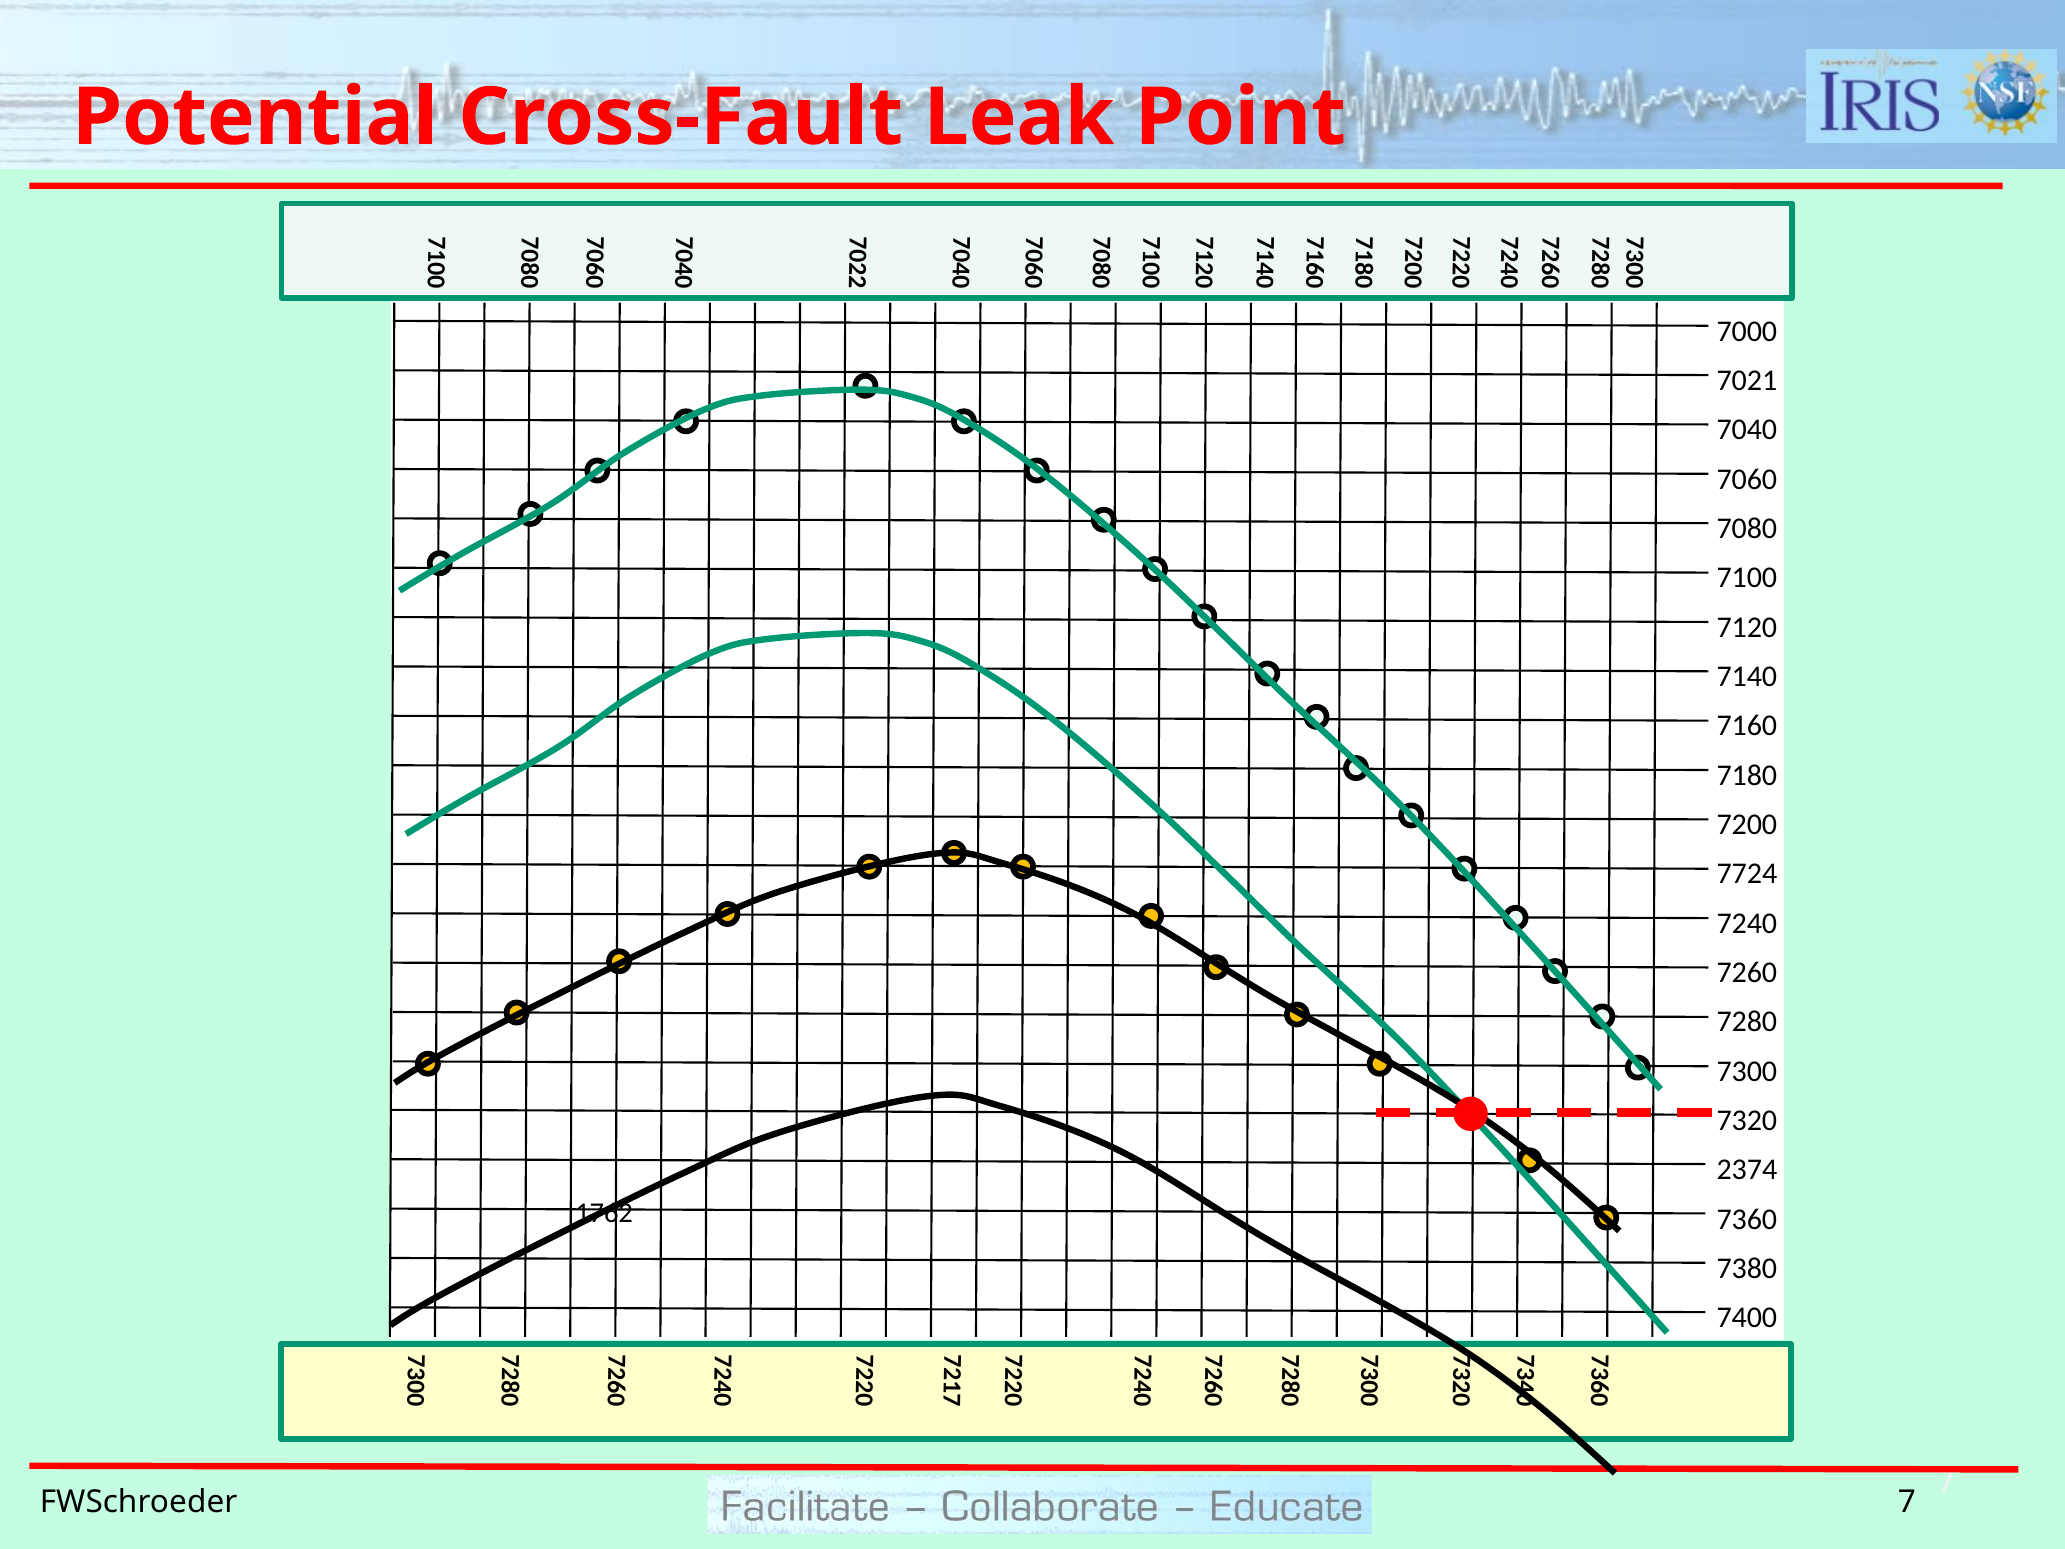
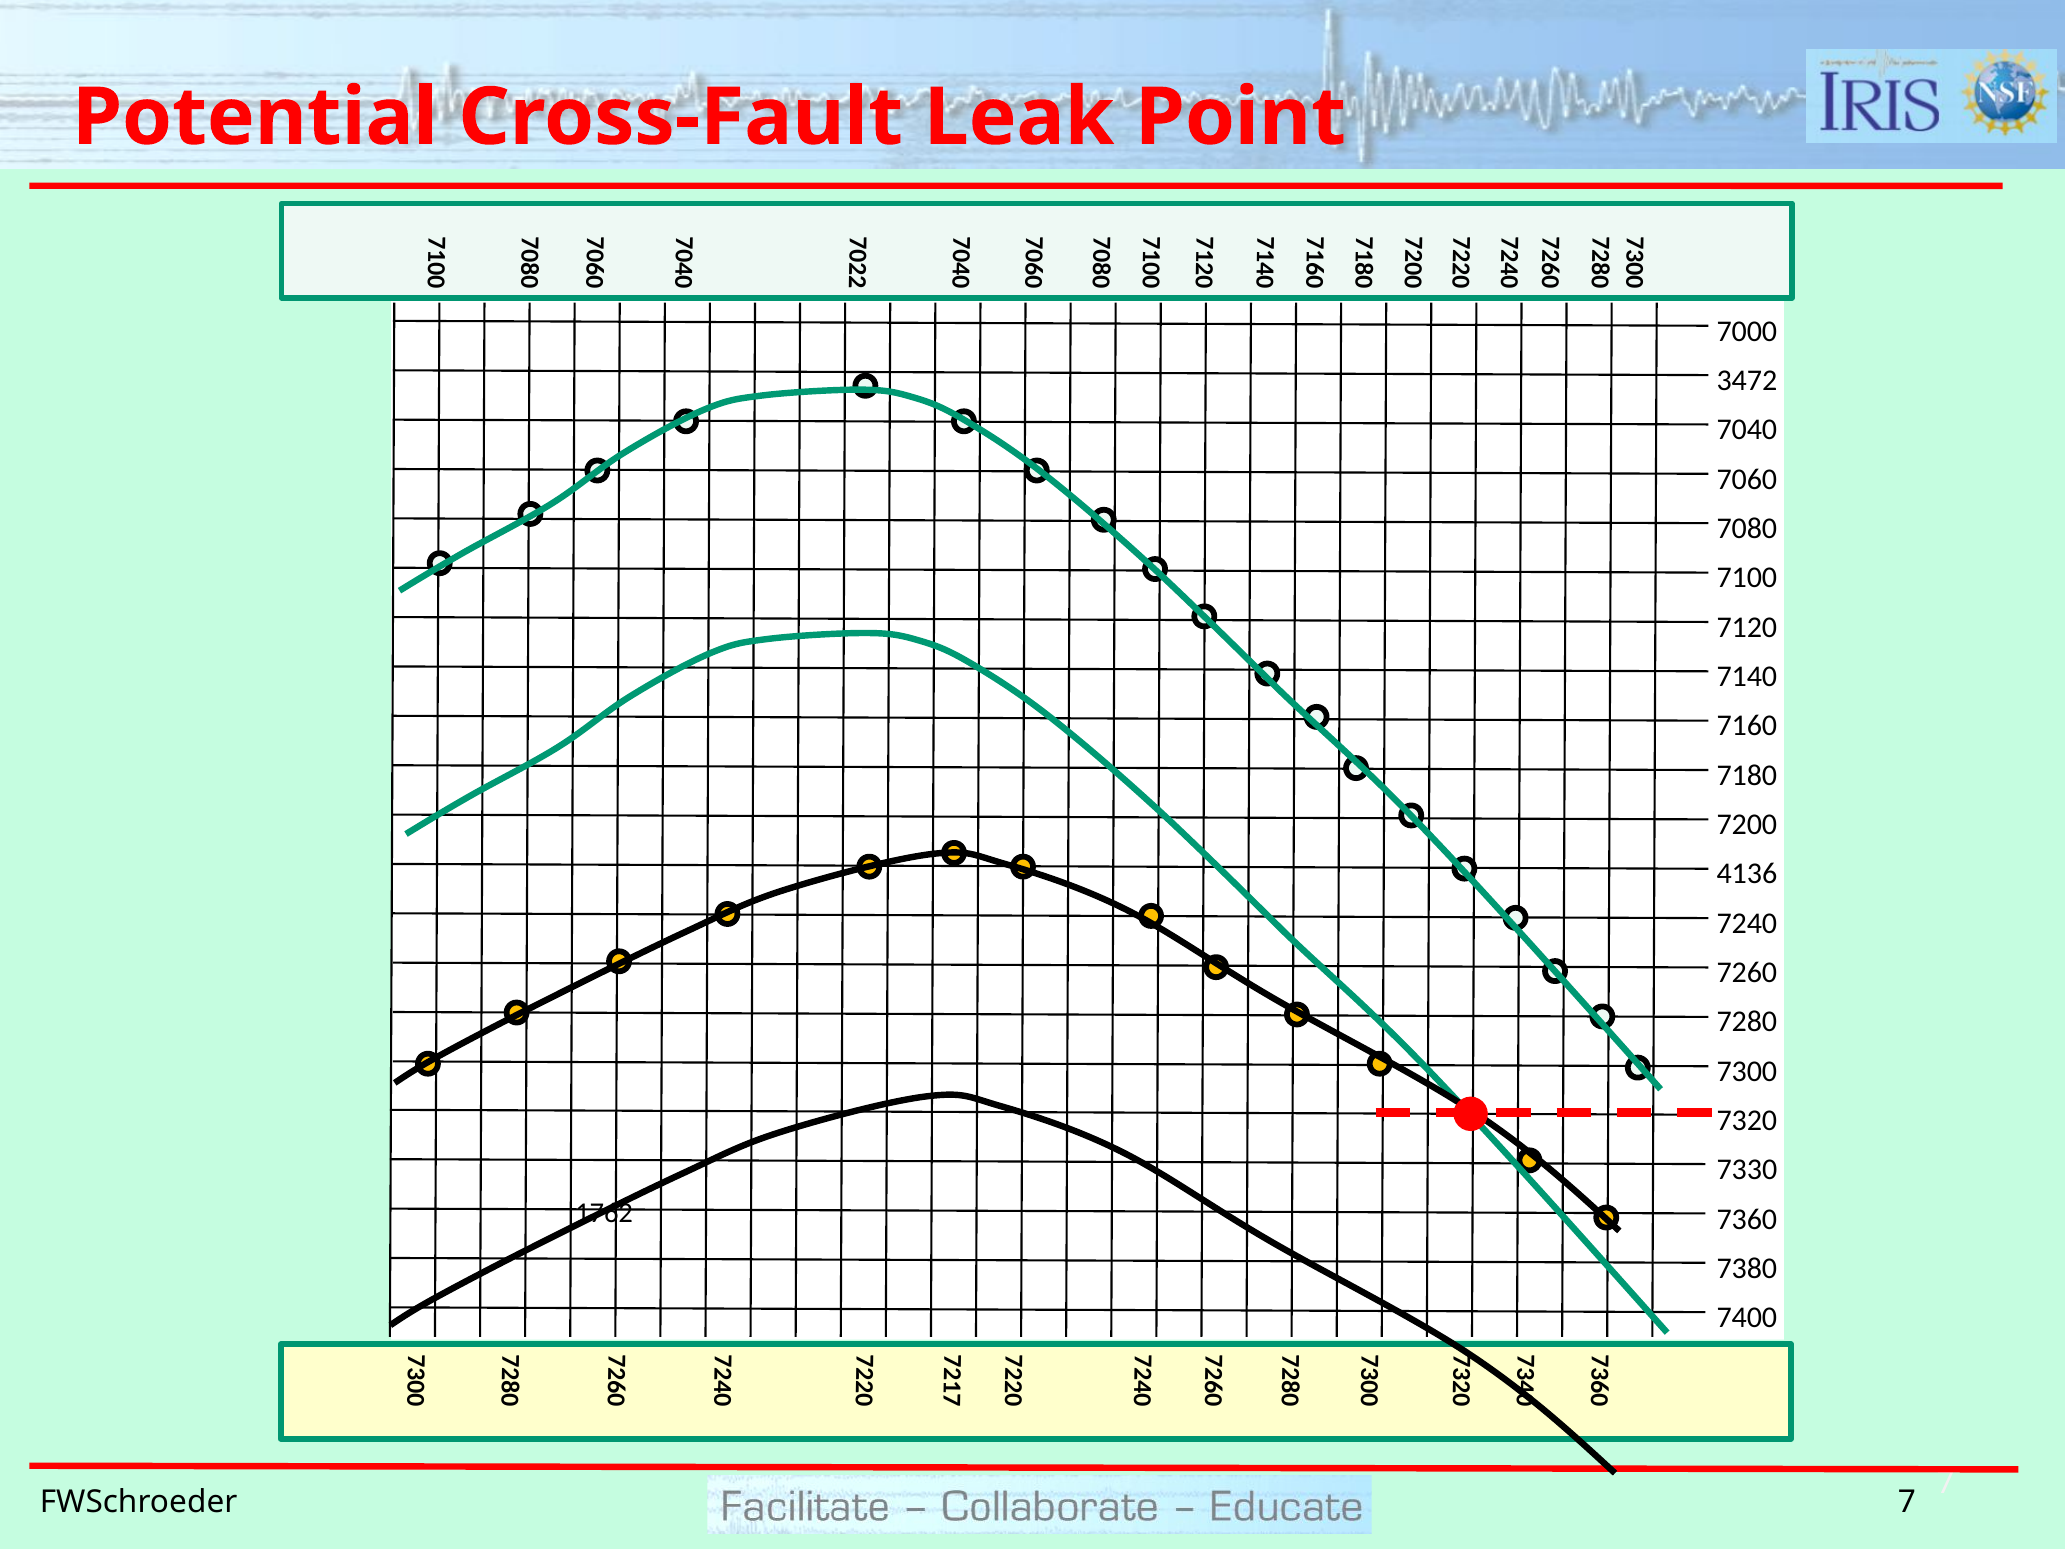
7021: 7021 -> 3472 (1747, 380)
7724: 7724 -> 4136 (1747, 874)
2374: 2374 -> 7330 (1747, 1170)
